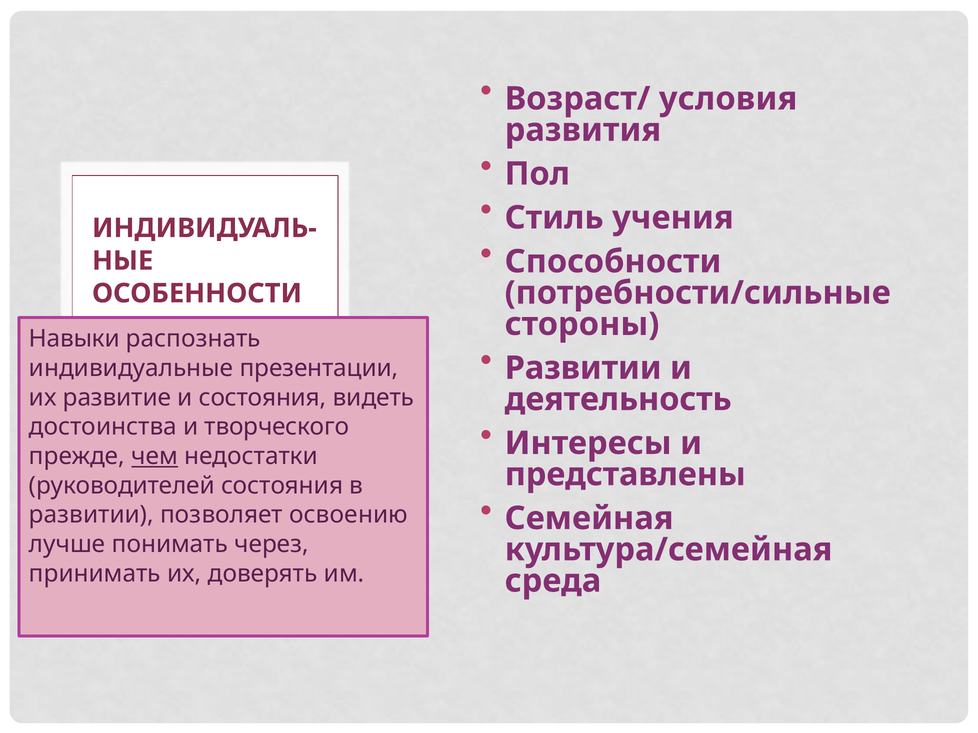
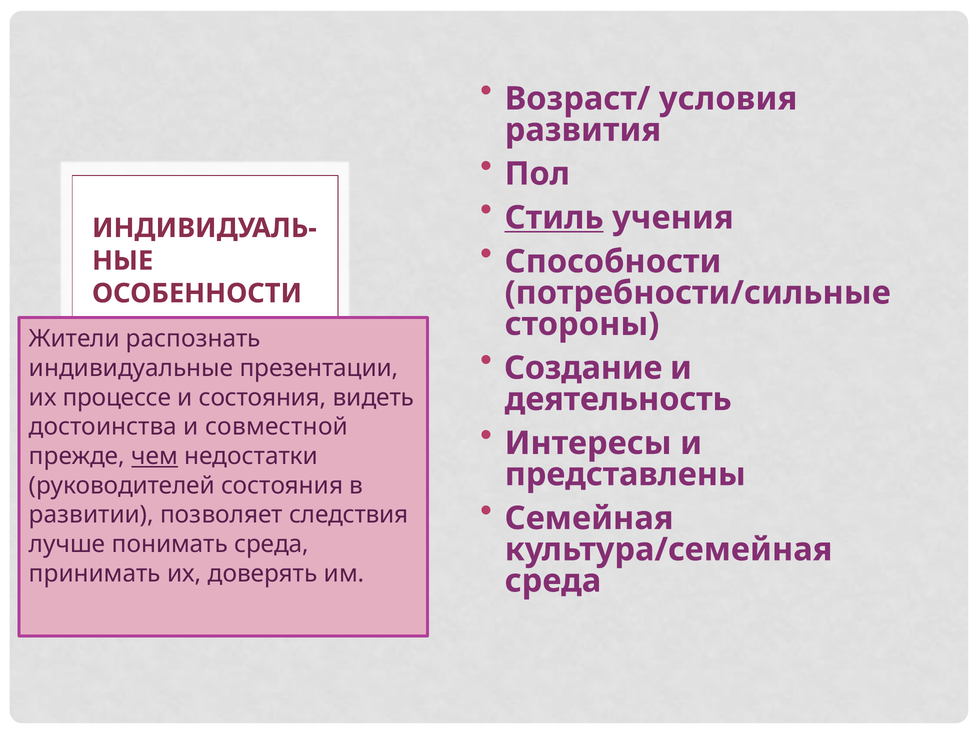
Стиль underline: none -> present (554, 218)
Навыки: Навыки -> Жители (74, 339)
Развитии: Развитии -> Создание (583, 368)
развитие: развитие -> процессе (117, 398)
творческого: творческого -> совместной (277, 427)
освоению: освоению -> следствия (349, 515)
понимать через: через -> среда (272, 545)
